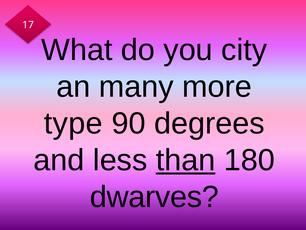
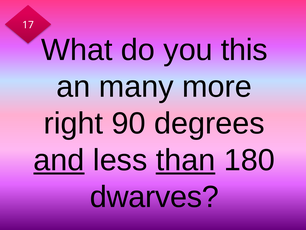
city: city -> this (244, 50)
type: type -> right (73, 123)
and underline: none -> present (59, 160)
